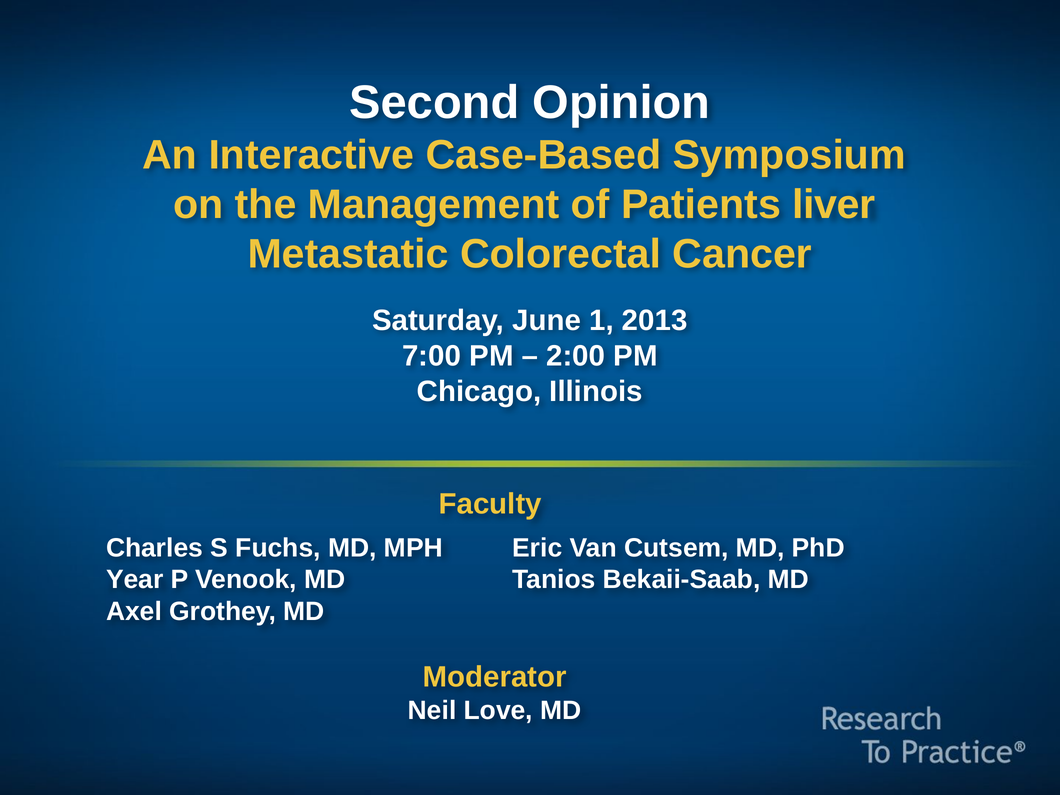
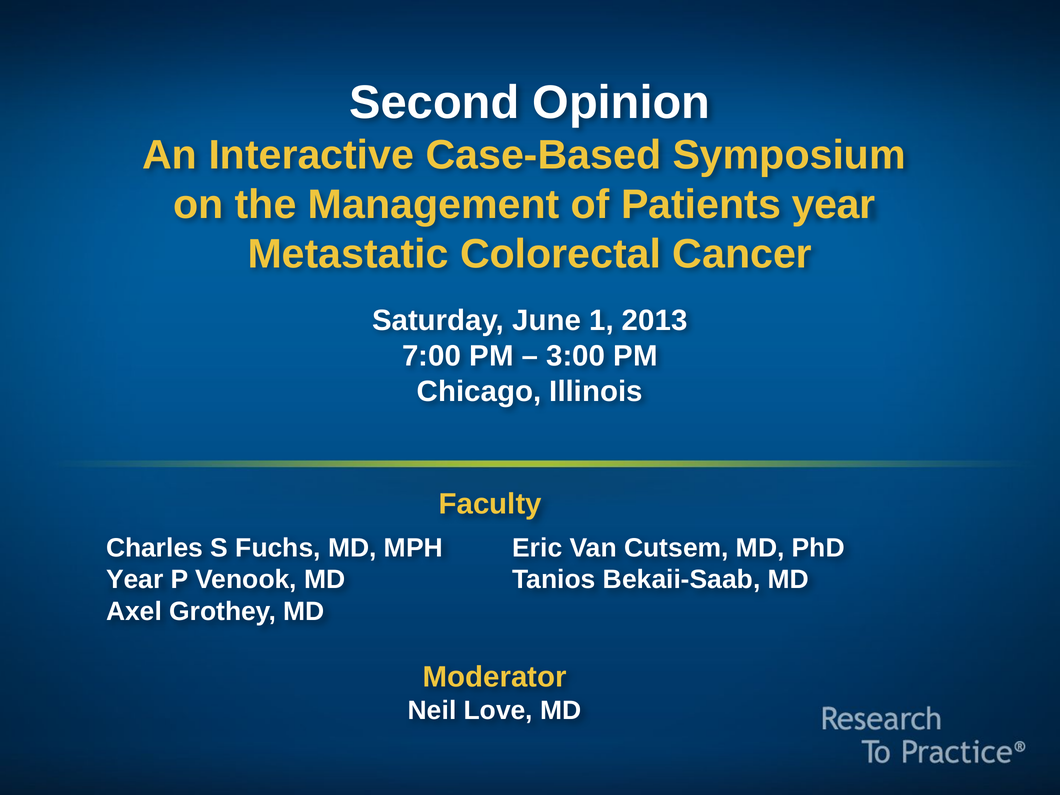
Patients liver: liver -> year (834, 205)
2:00: 2:00 -> 3:00 (576, 356)
